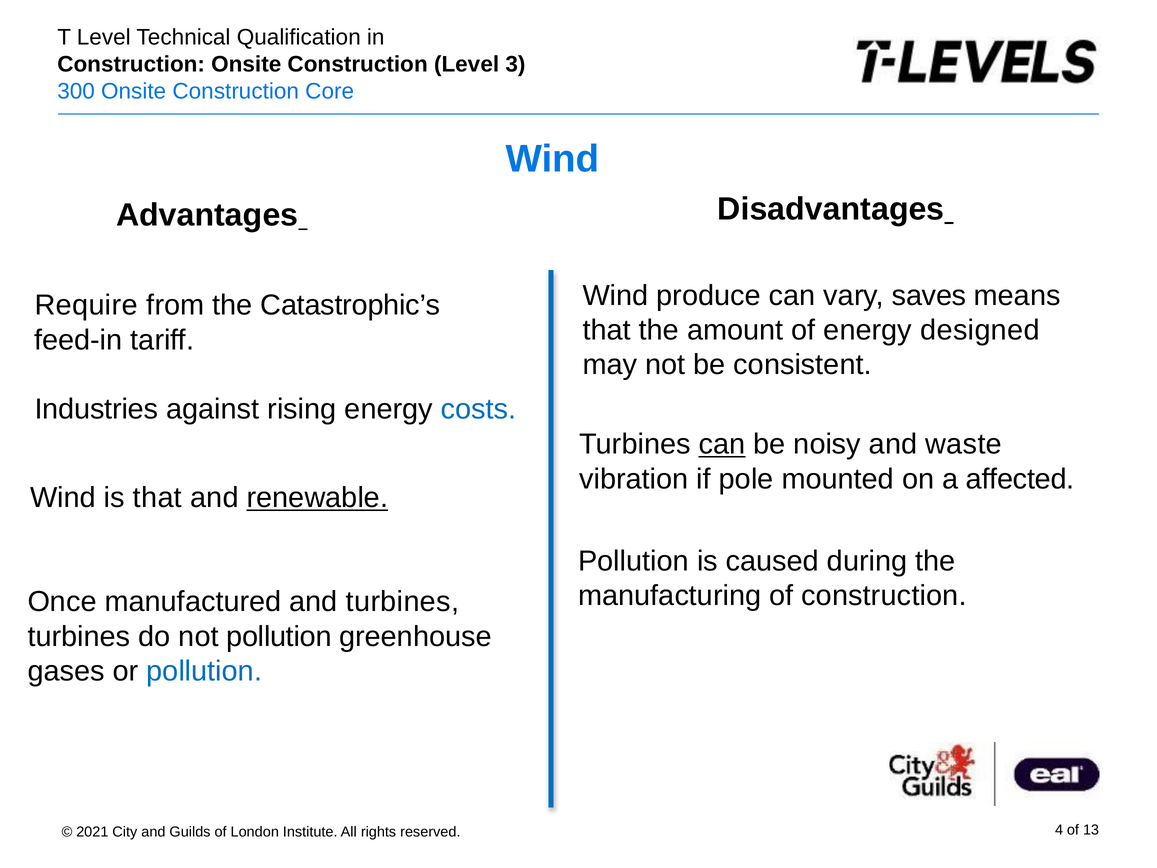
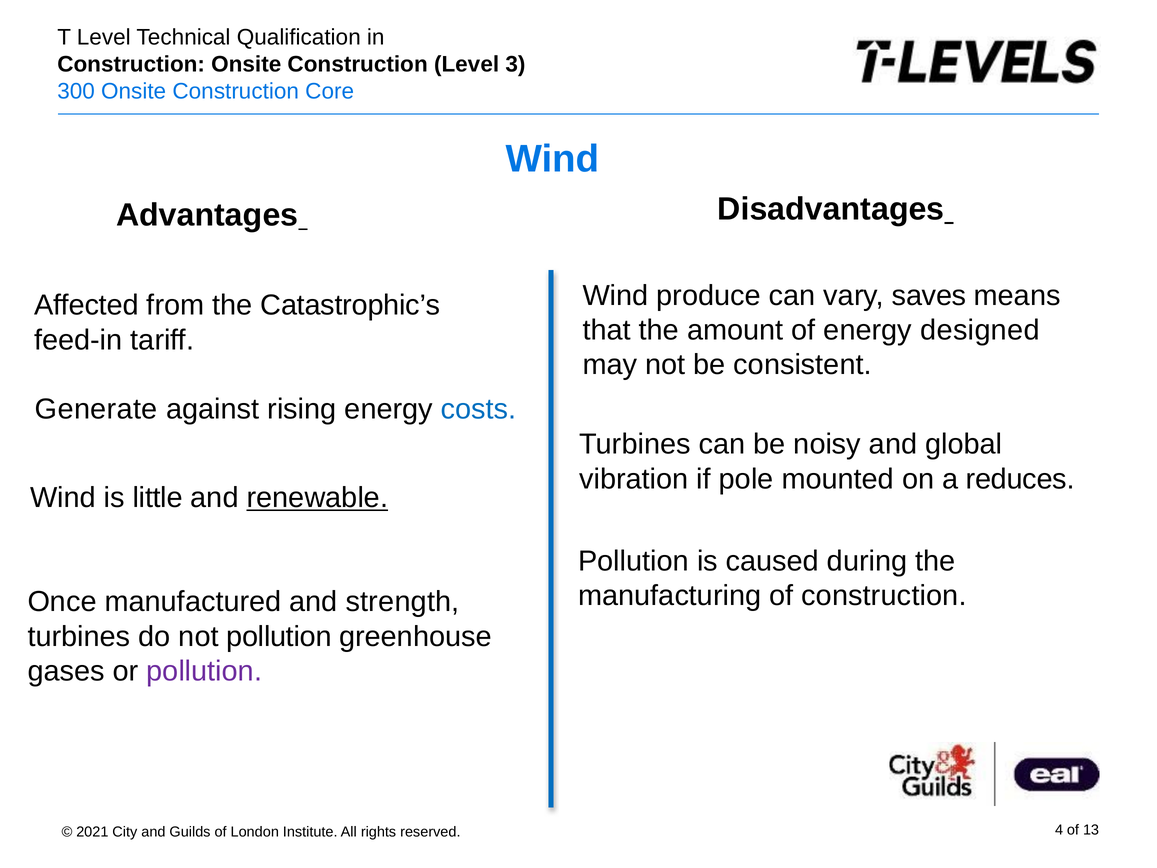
Require: Require -> Affected (86, 305)
Industries: Industries -> Generate (96, 409)
can underline: present -> none (722, 444)
waste: waste -> global (964, 444)
affected: affected -> reduces (1020, 479)
is that: that -> little (158, 498)
and turbines: turbines -> strength (403, 602)
pollution colour: blue -> purple (204, 671)
